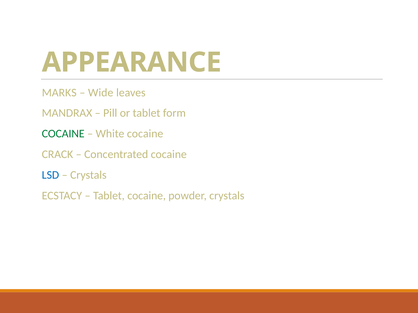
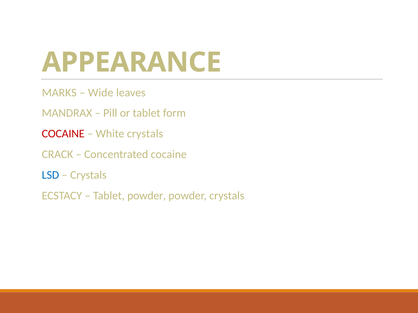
COCAINE colour: green -> red (63, 134)
White cocaine: cocaine -> crystals (145, 134)
Tablet cocaine: cocaine -> powder (147, 196)
